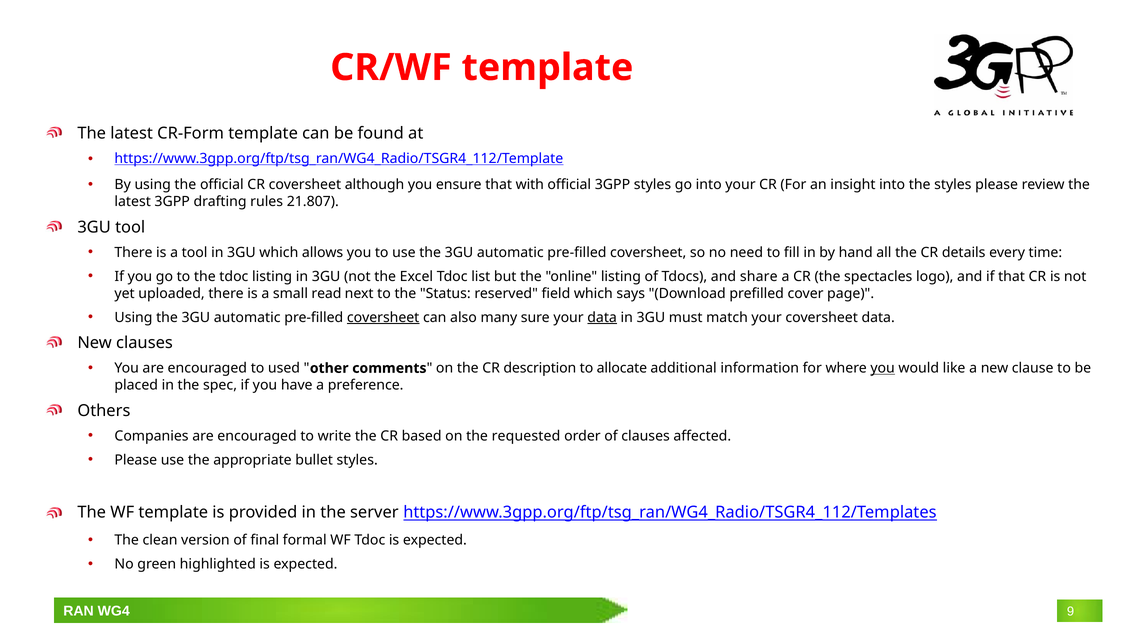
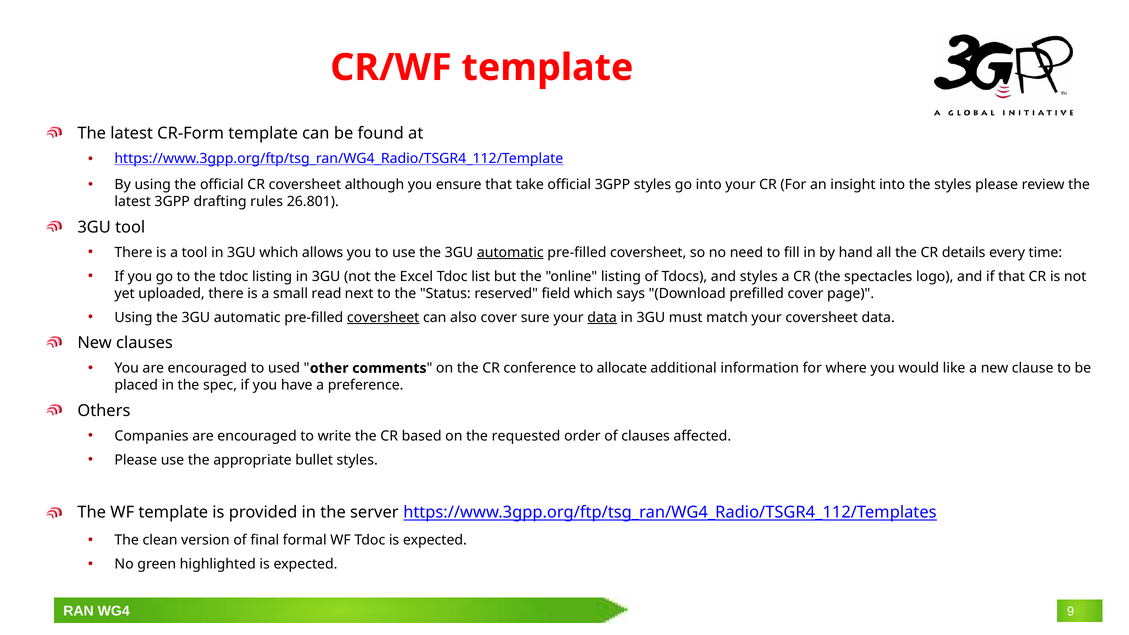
with: with -> take (530, 185)
21.807: 21.807 -> 26.801 (313, 202)
automatic underline: none -> present (510, 252)
and share: share -> styles (759, 276)
also many: many -> cover (499, 317)
description: description -> conference (540, 368)
you underline: present -> none (883, 368)
